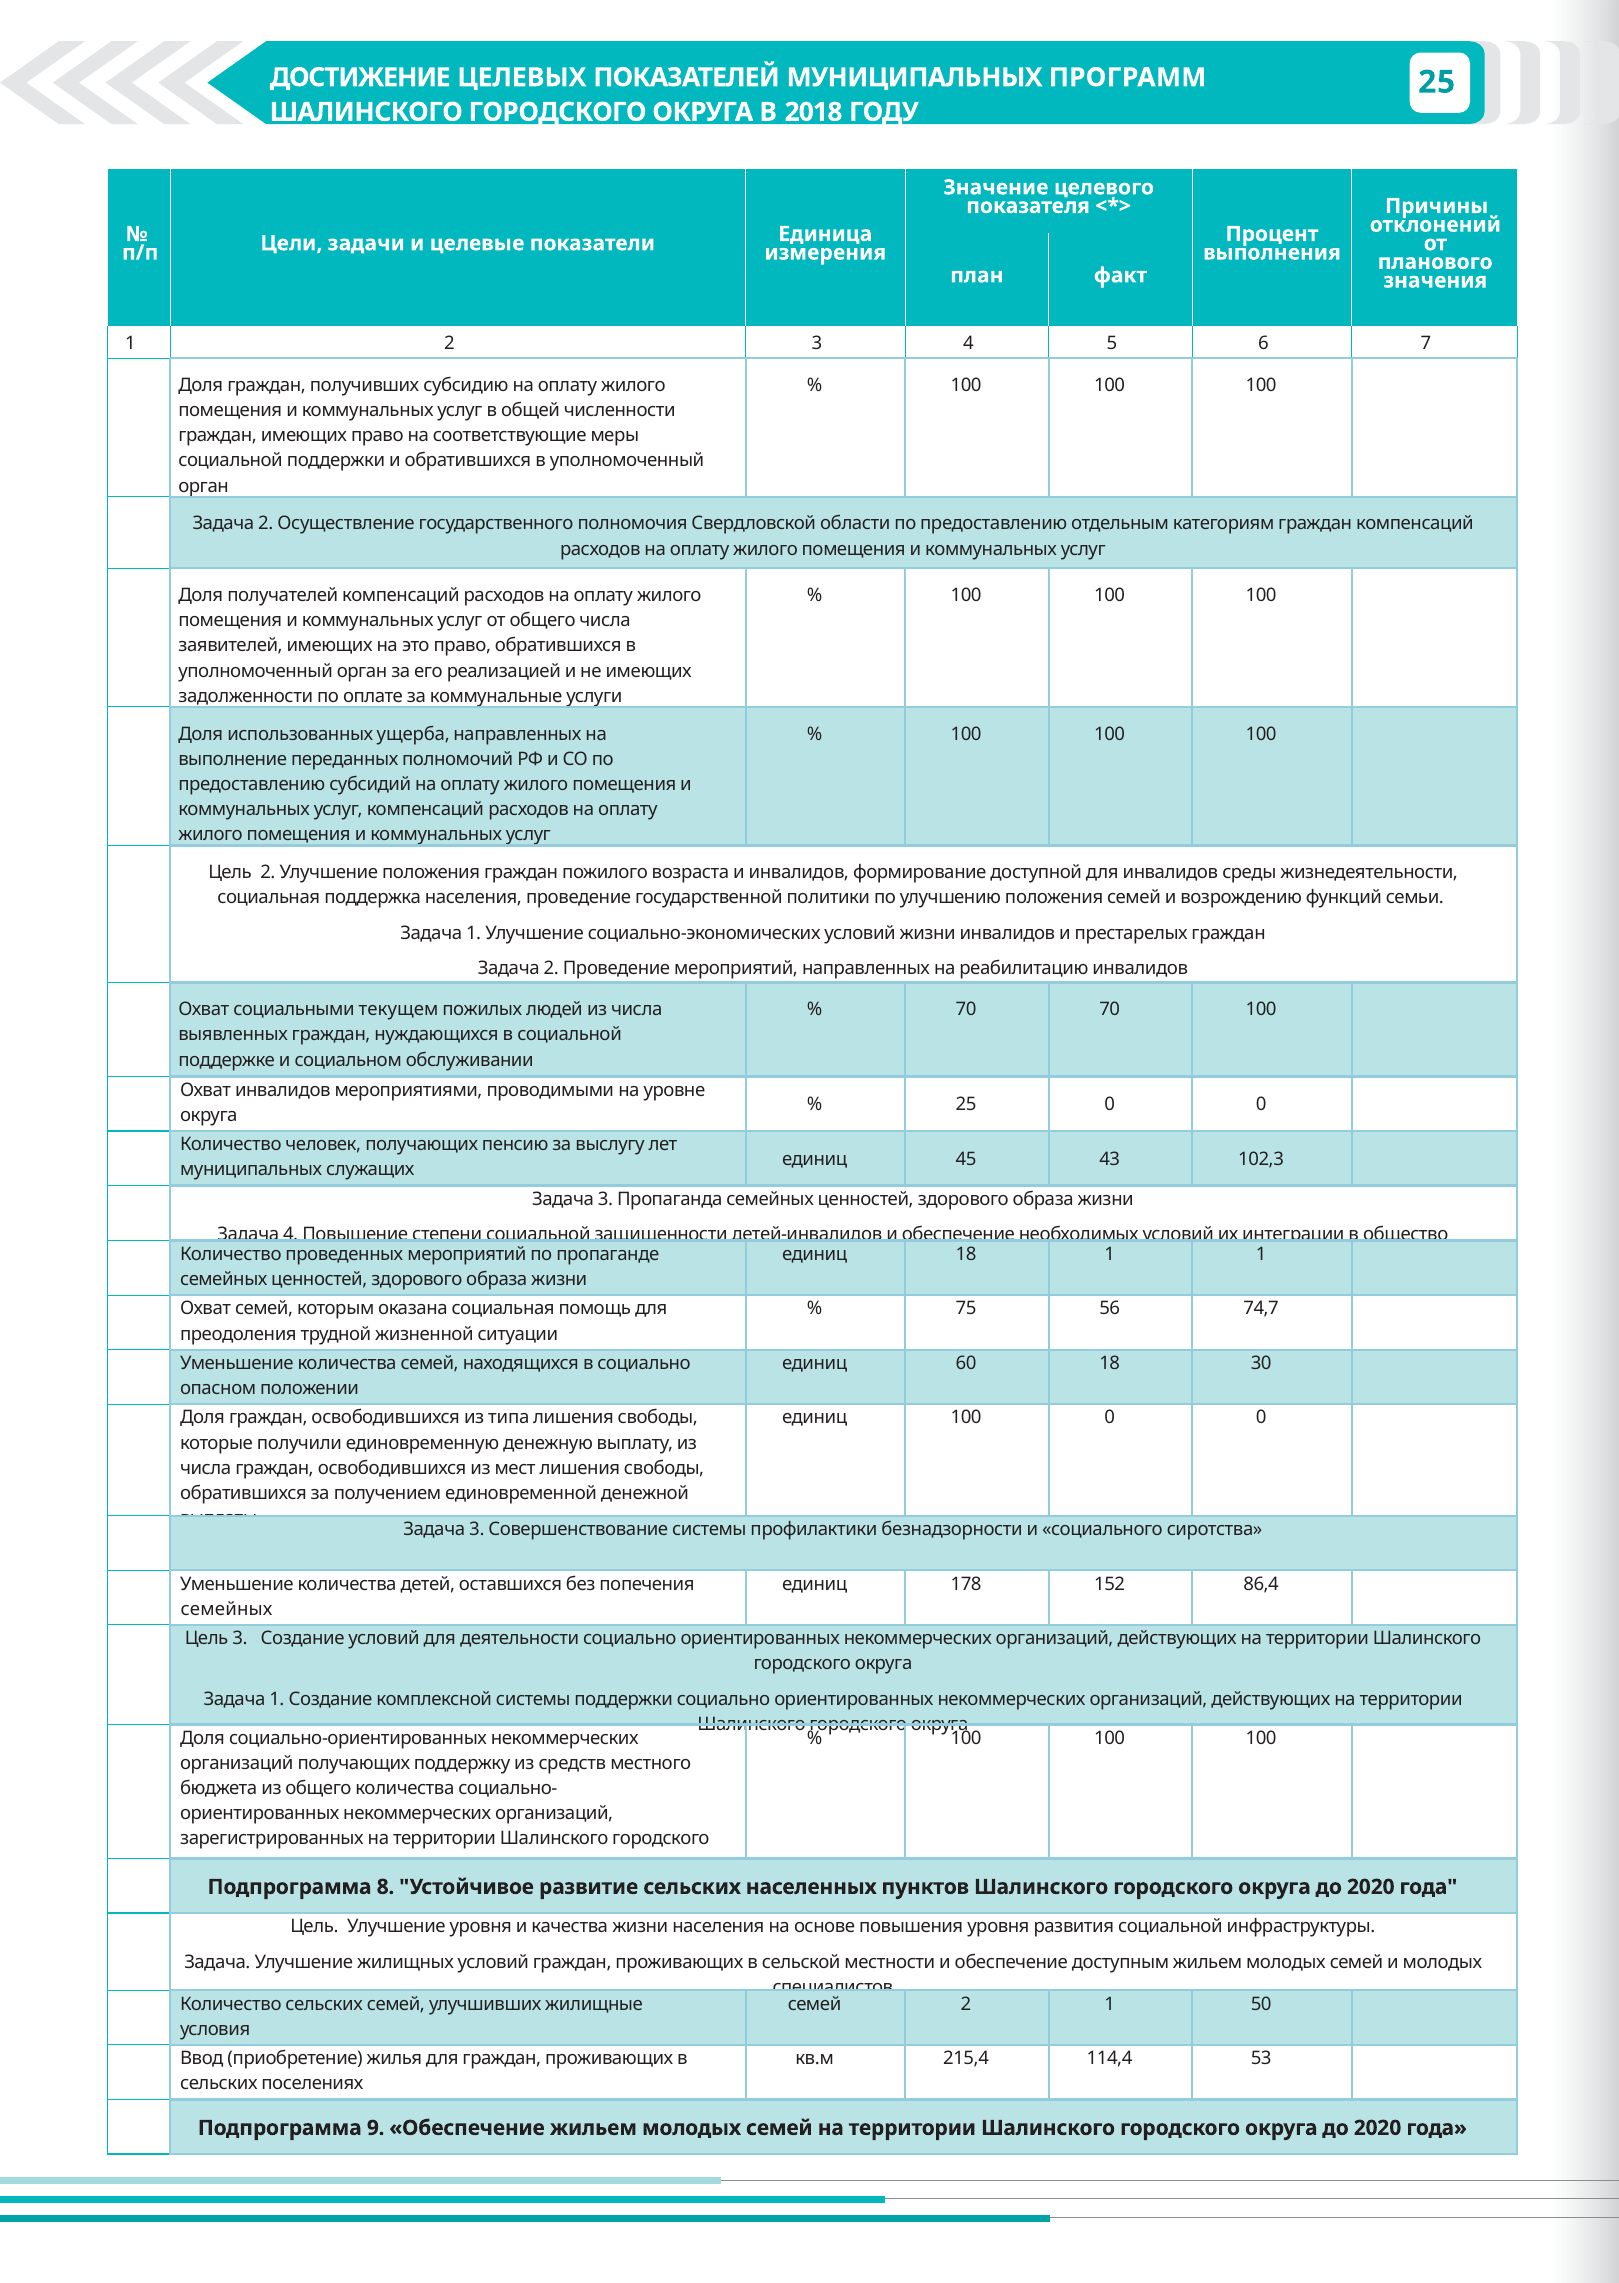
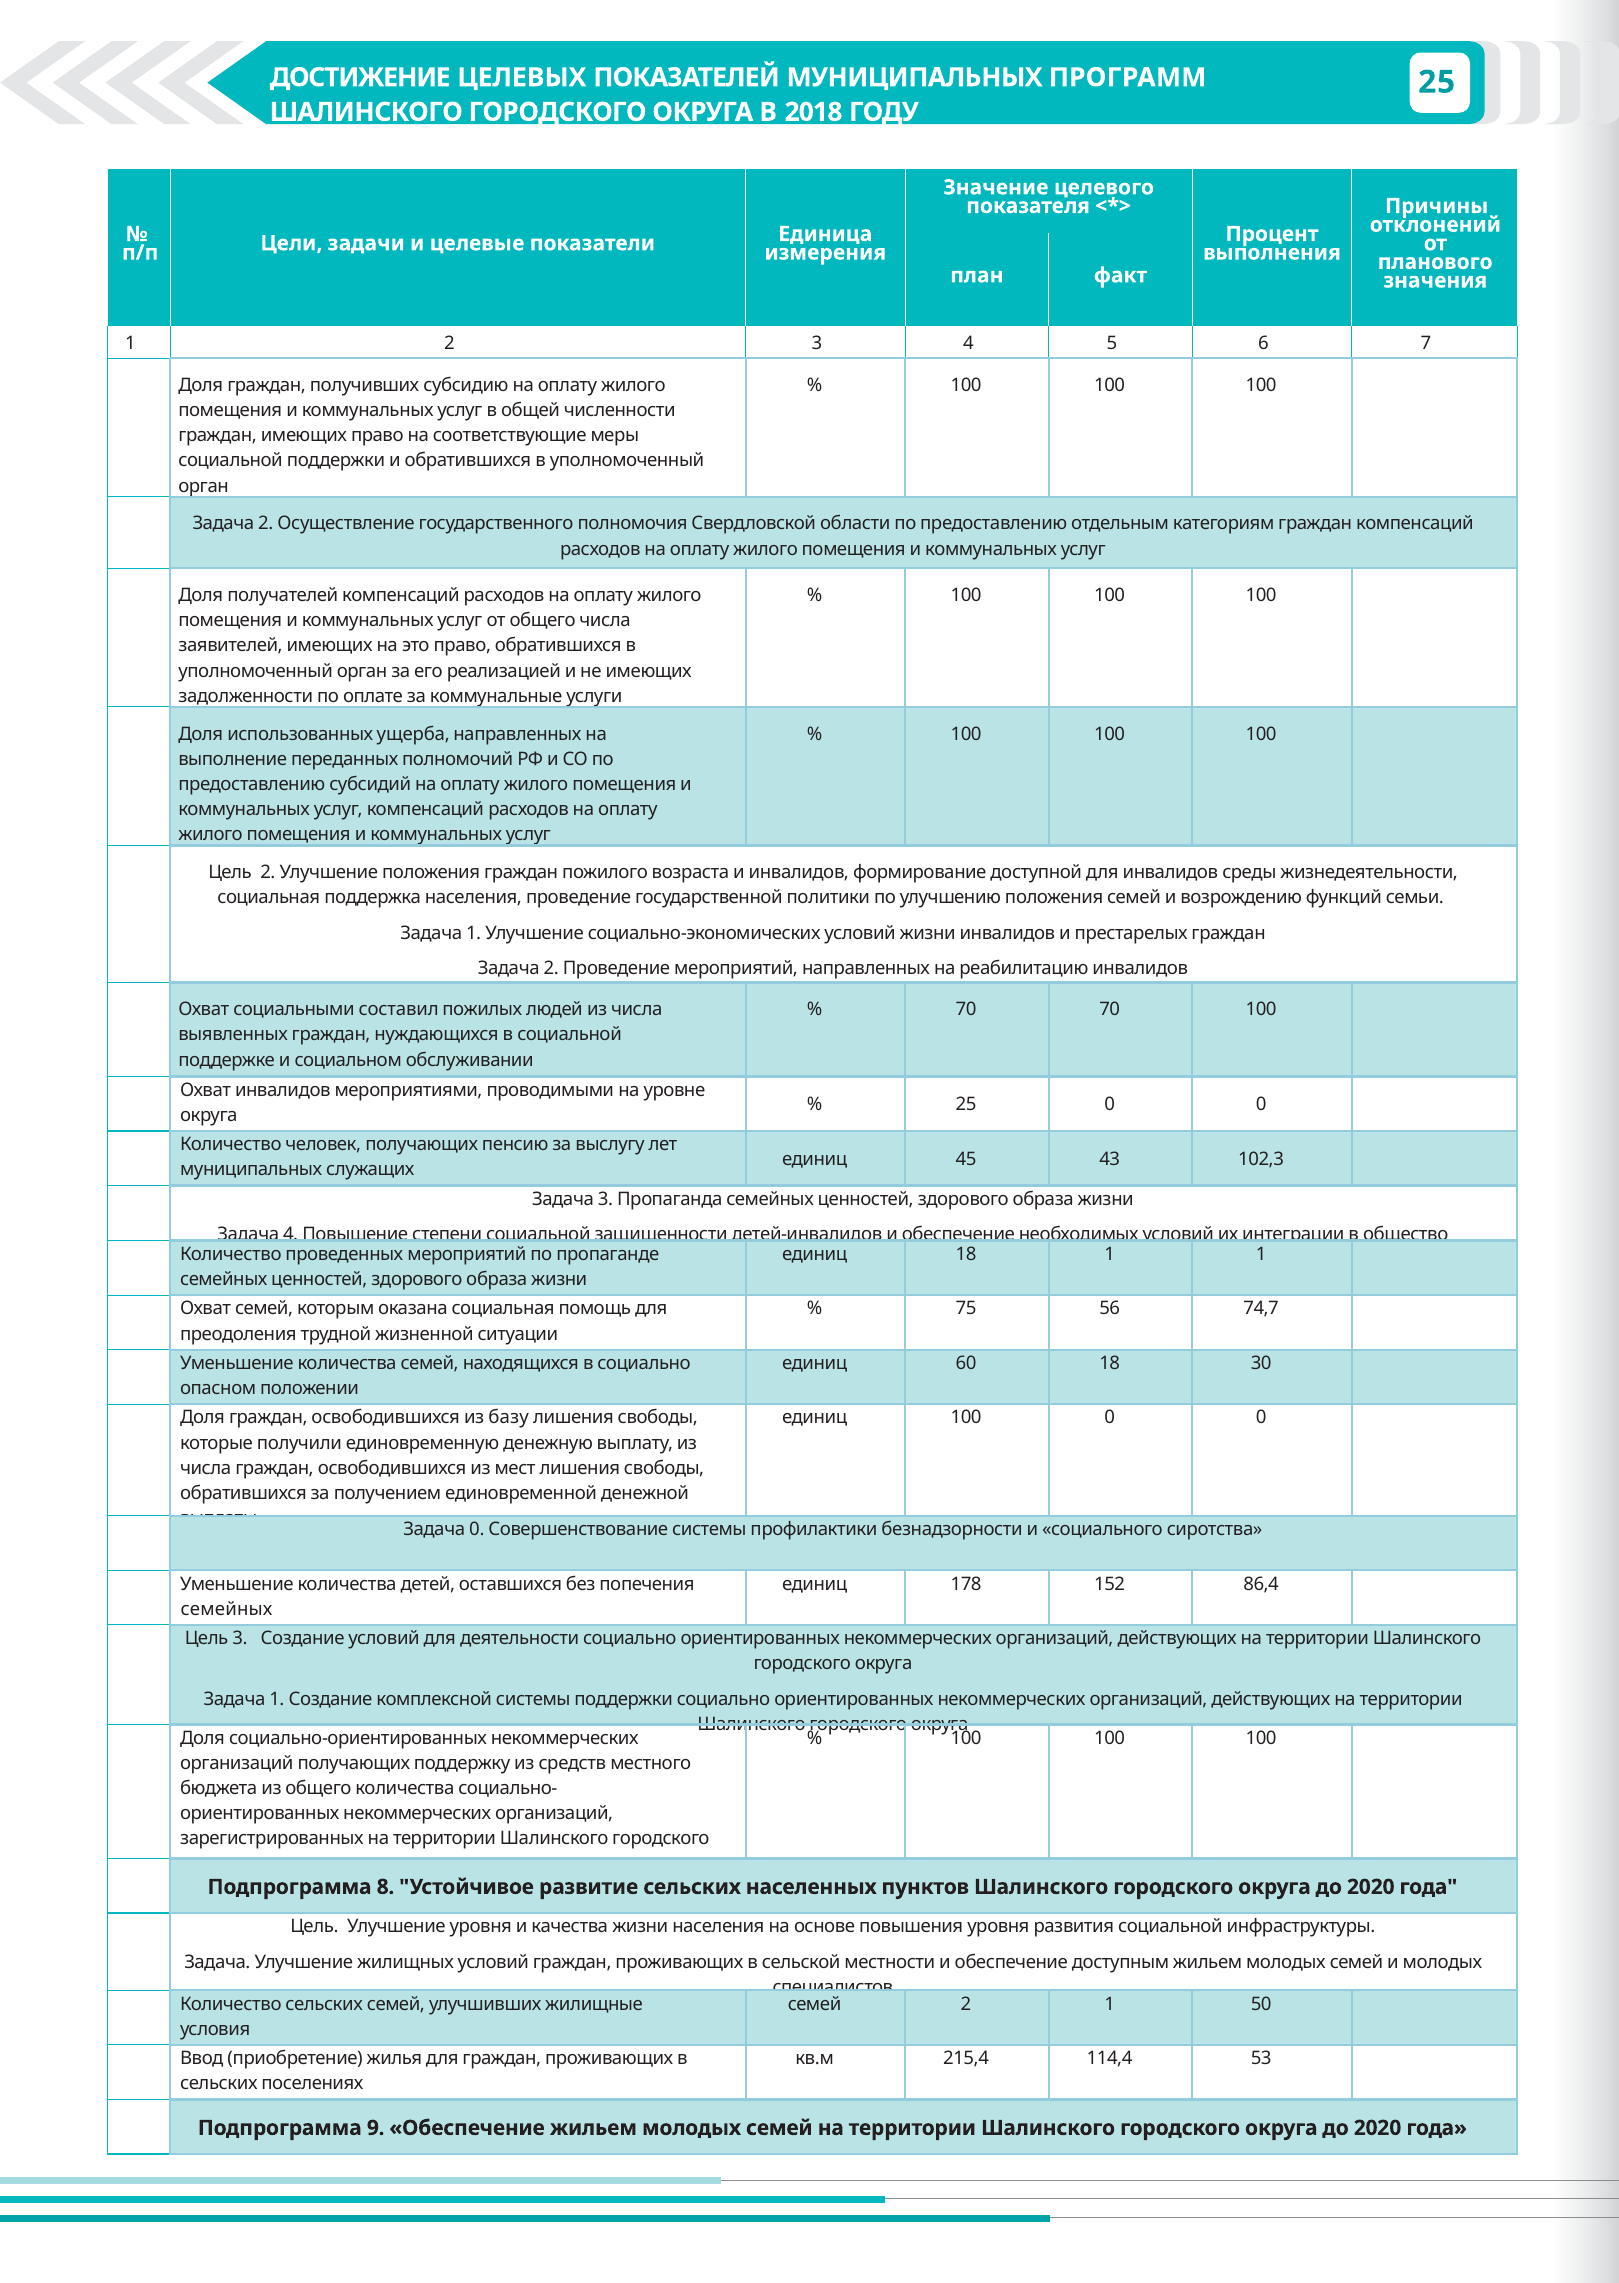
текущем: текущем -> составил (399, 1010)
типа: типа -> базу (509, 1418)
3: 3 -> 0 (477, 1530)
